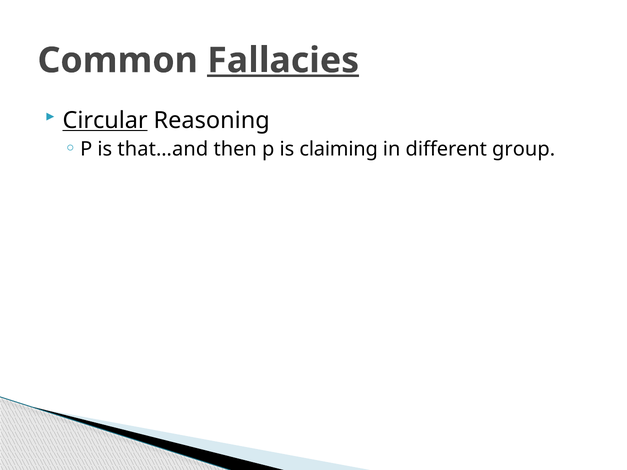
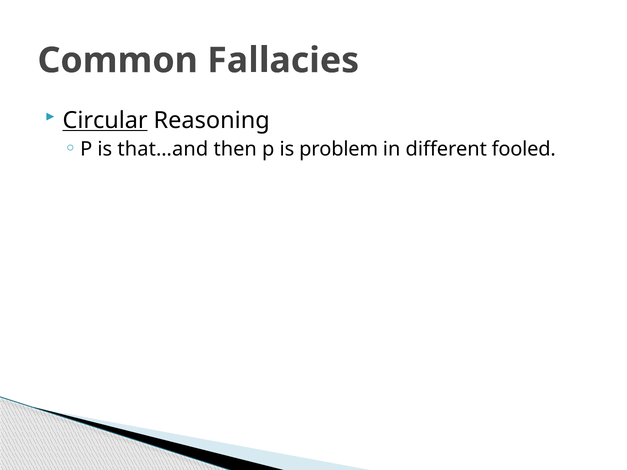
Fallacies underline: present -> none (283, 60)
claiming: claiming -> problem (339, 149)
group: group -> fooled (524, 149)
